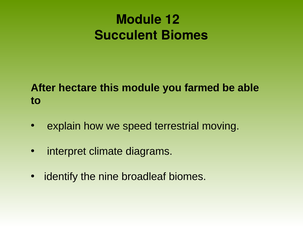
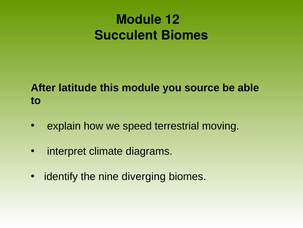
hectare: hectare -> latitude (78, 88)
farmed: farmed -> source (202, 88)
broadleaf: broadleaf -> diverging (144, 176)
